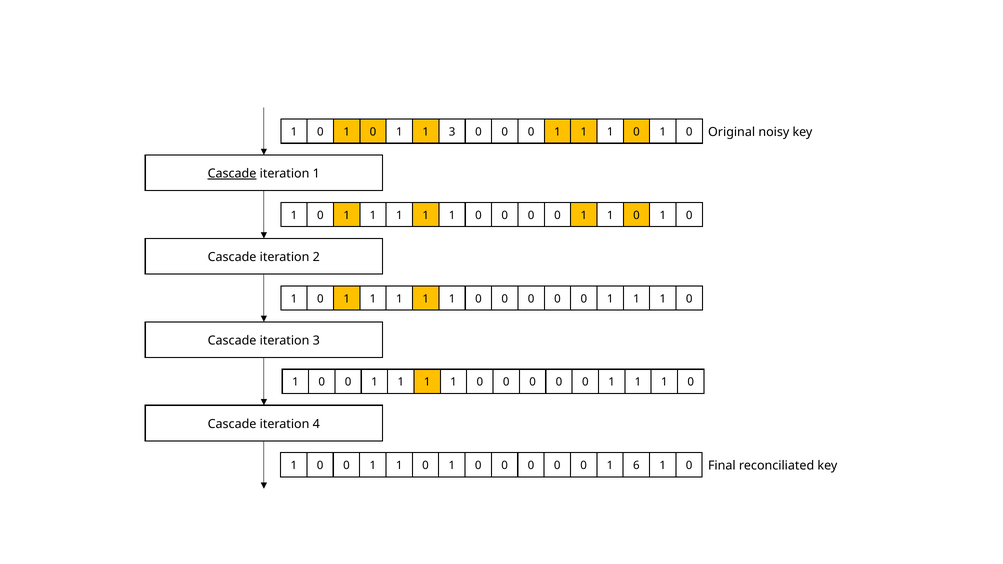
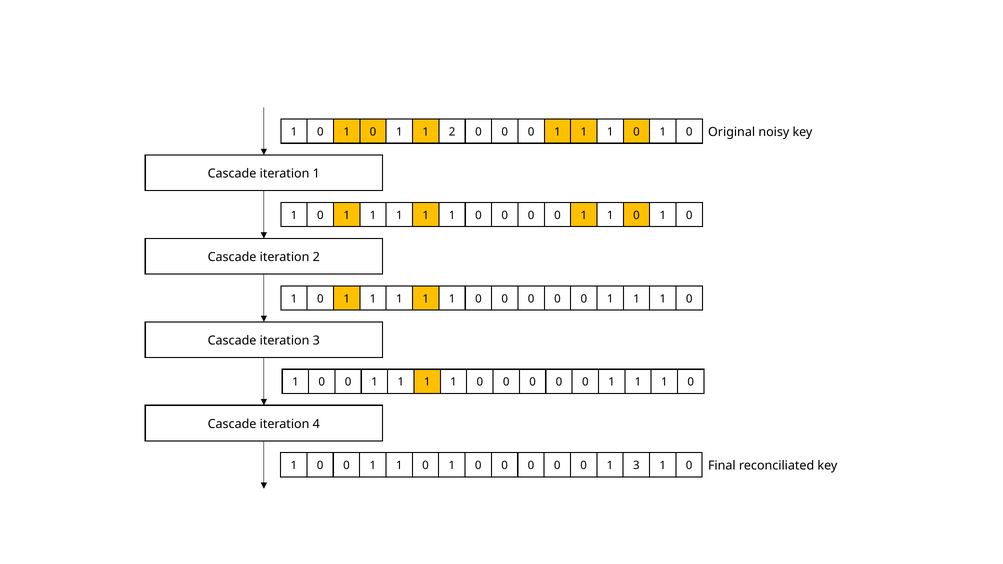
1 3: 3 -> 2 (452, 132)
Cascade underline: present -> none (232, 174)
1 6: 6 -> 3 (636, 466)
